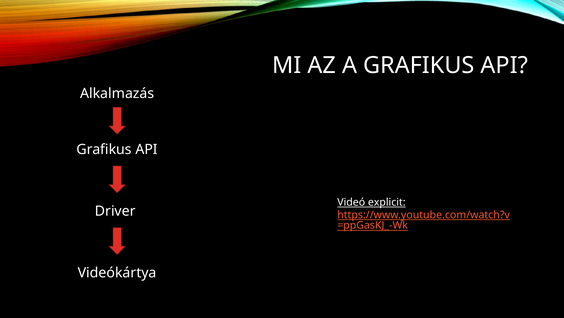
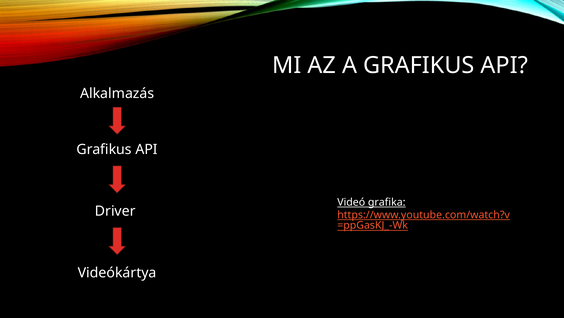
explicit: explicit -> grafika (387, 202)
